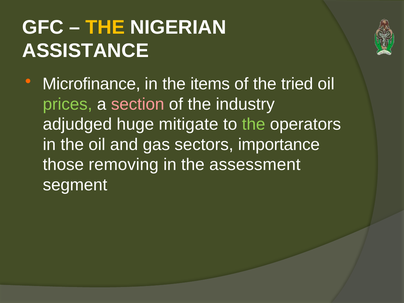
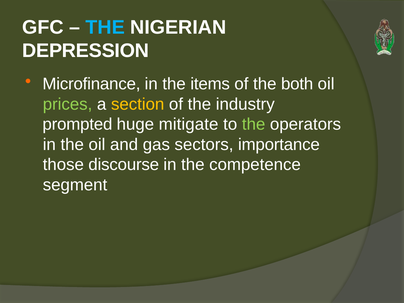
THE colour: yellow -> light blue (105, 27)
ASSISTANCE: ASSISTANCE -> DEPRESSION (86, 51)
tried: tried -> both (297, 84)
section colour: pink -> yellow (138, 104)
adjudged: adjudged -> prompted (77, 124)
removing: removing -> discourse (124, 165)
assessment: assessment -> competence (255, 165)
